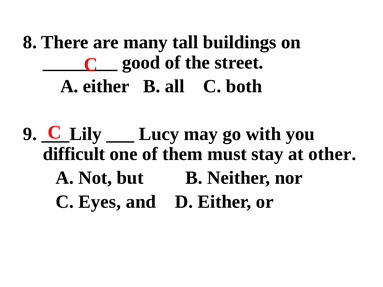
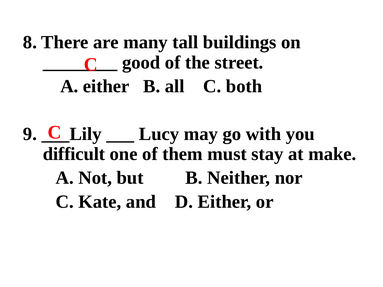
other: other -> make (332, 154)
Eyes: Eyes -> Kate (100, 202)
